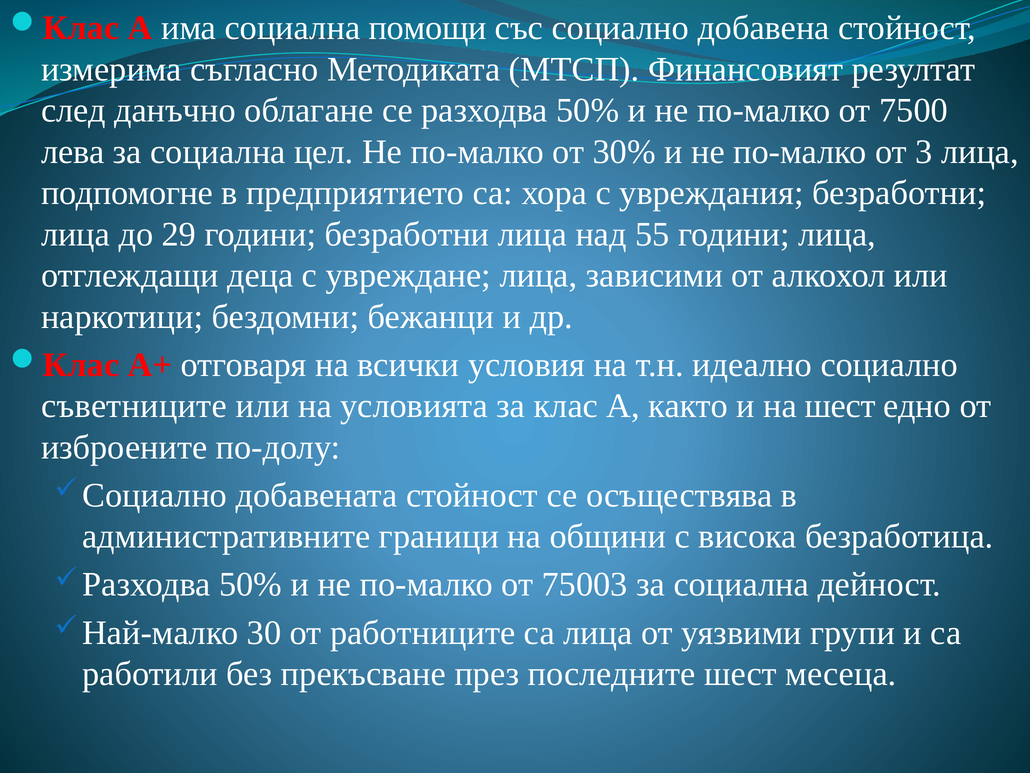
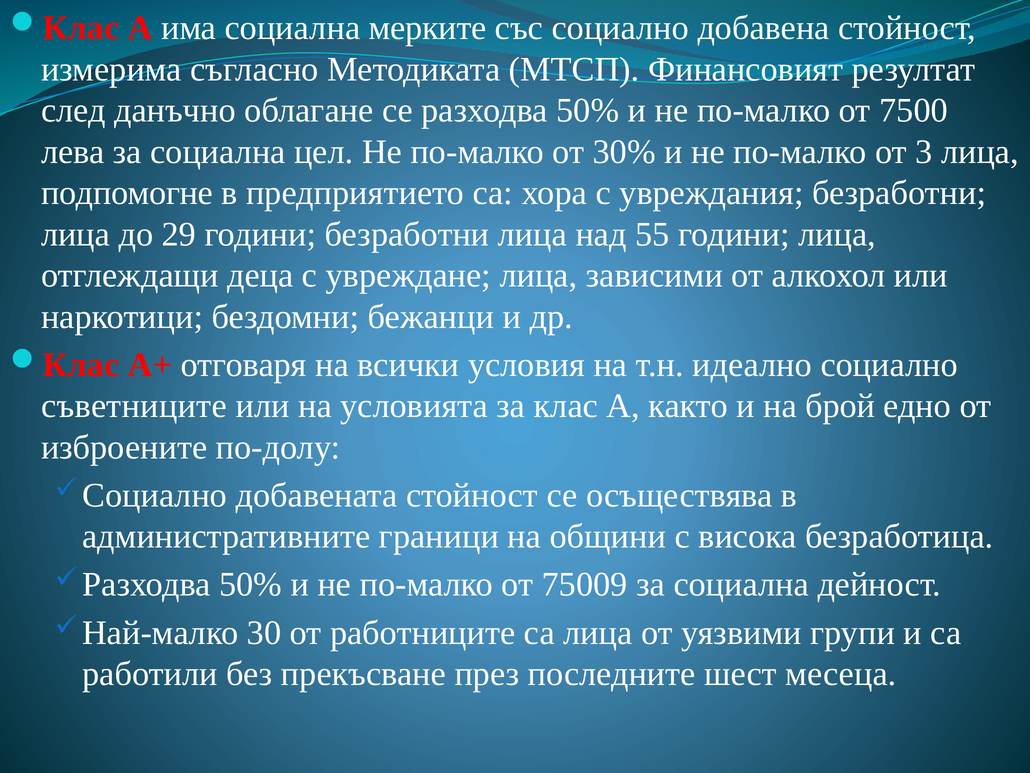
помощи: помощи -> мерките (428, 28)
на шест: шест -> брой (840, 406)
75003: 75003 -> 75009 (585, 584)
